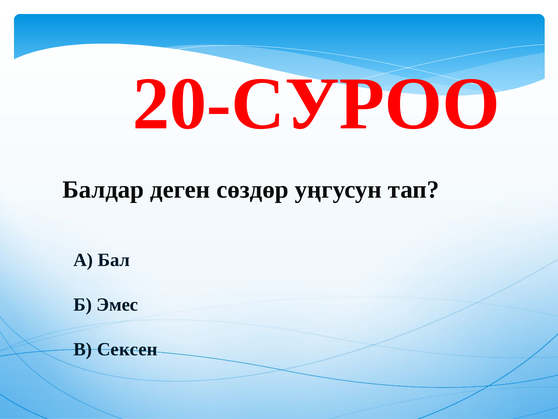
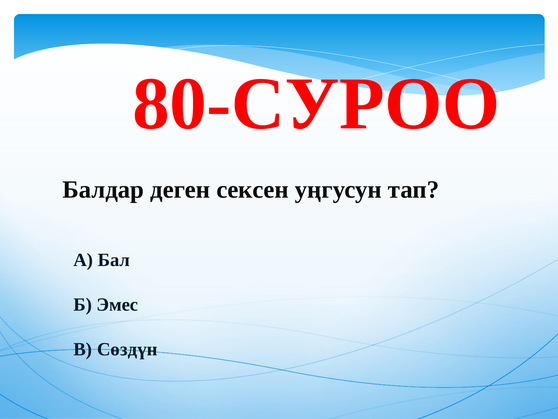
20-СУРОО: 20-СУРОО -> 80-СУРОО (316, 104)
сөздөр: сөздөр -> сексен (253, 190)
Сексен: Сексен -> Сөздүн (127, 349)
